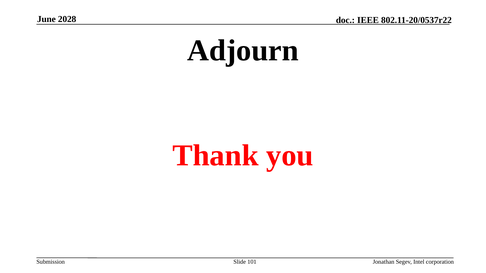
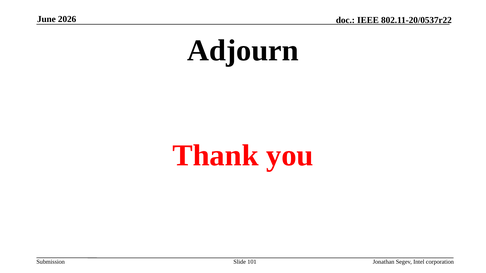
2028: 2028 -> 2026 (67, 19)
